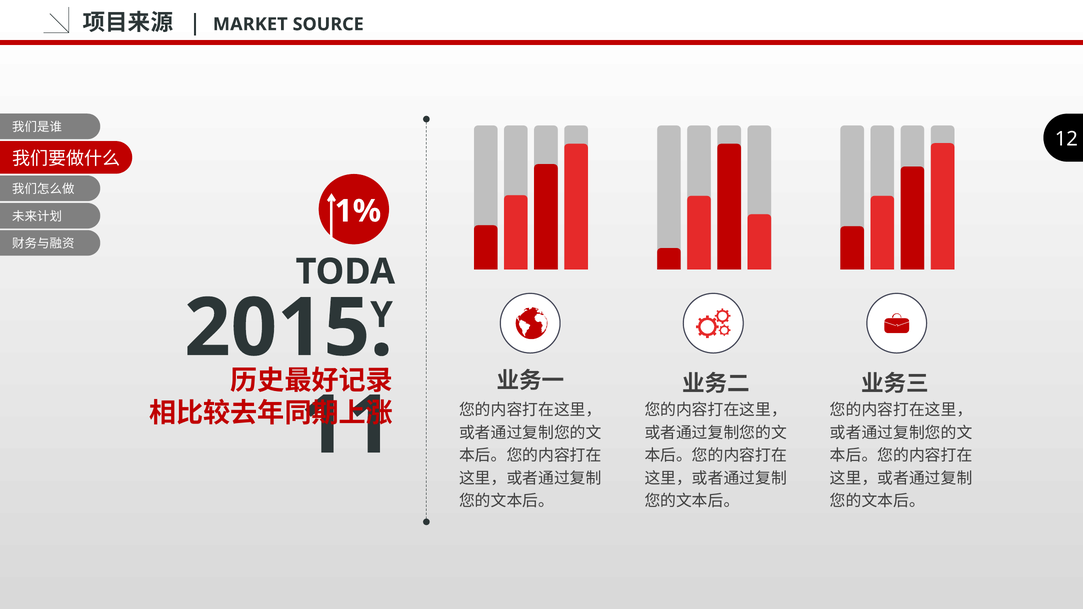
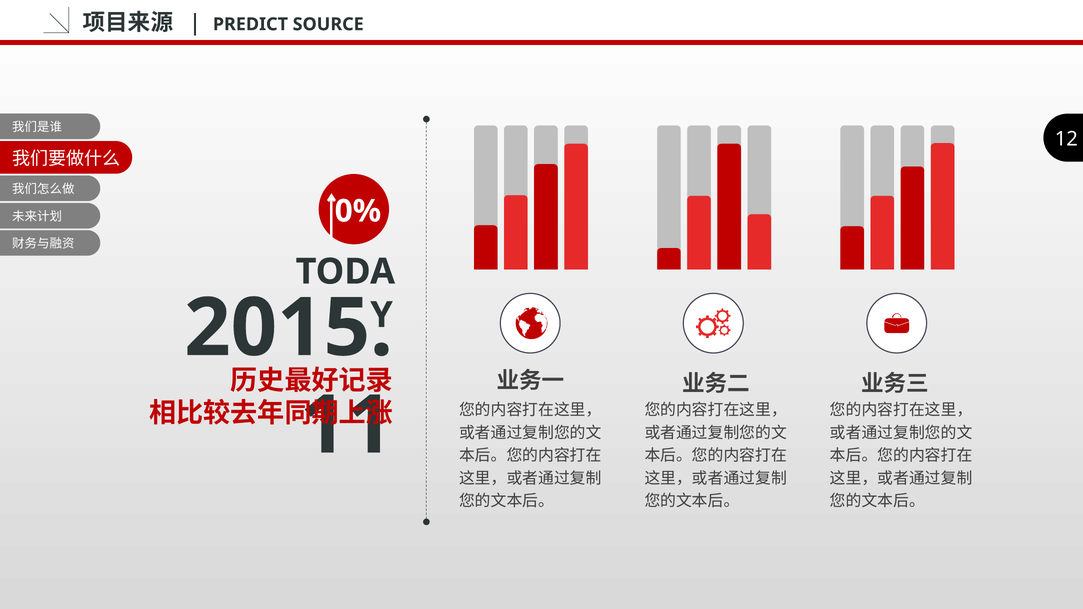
MARKET: MARKET -> PREDICT (250, 24)
1%: 1% -> 0% (358, 211)
